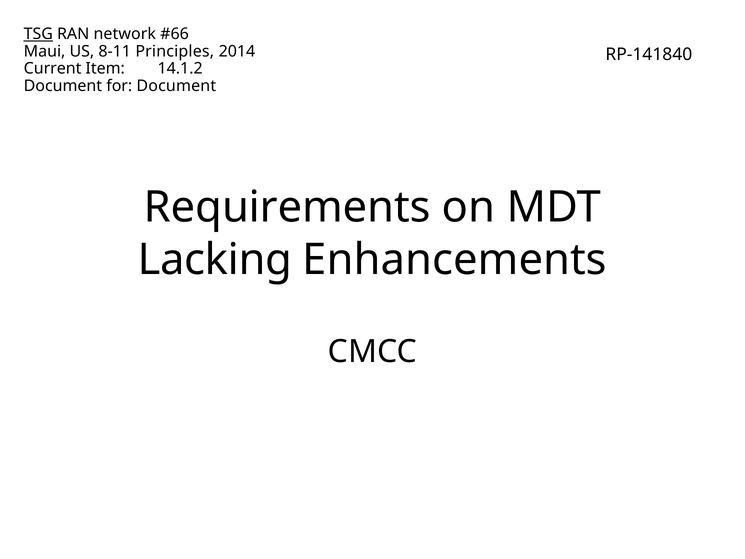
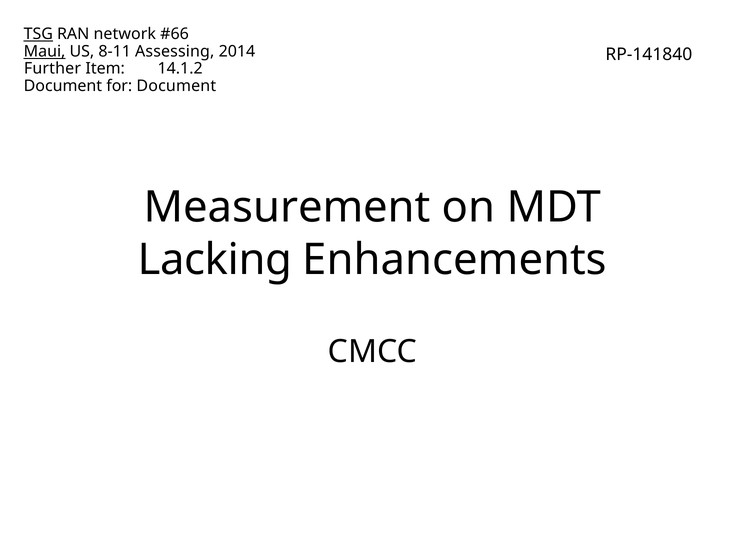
Maui underline: none -> present (45, 51)
Principles: Principles -> Assessing (175, 51)
Current: Current -> Further (52, 69)
Requirements: Requirements -> Measurement (287, 207)
